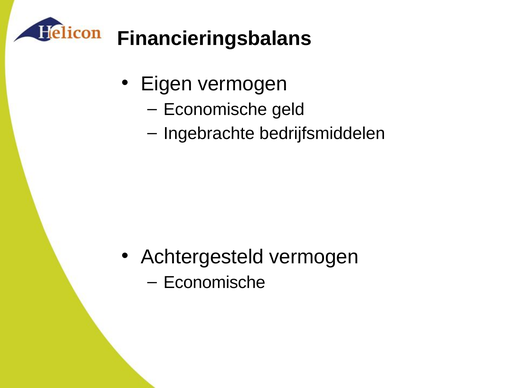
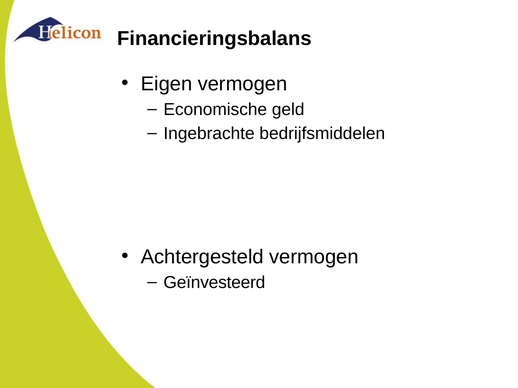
Economische: Economische -> Geïnvesteerd (214, 283)
